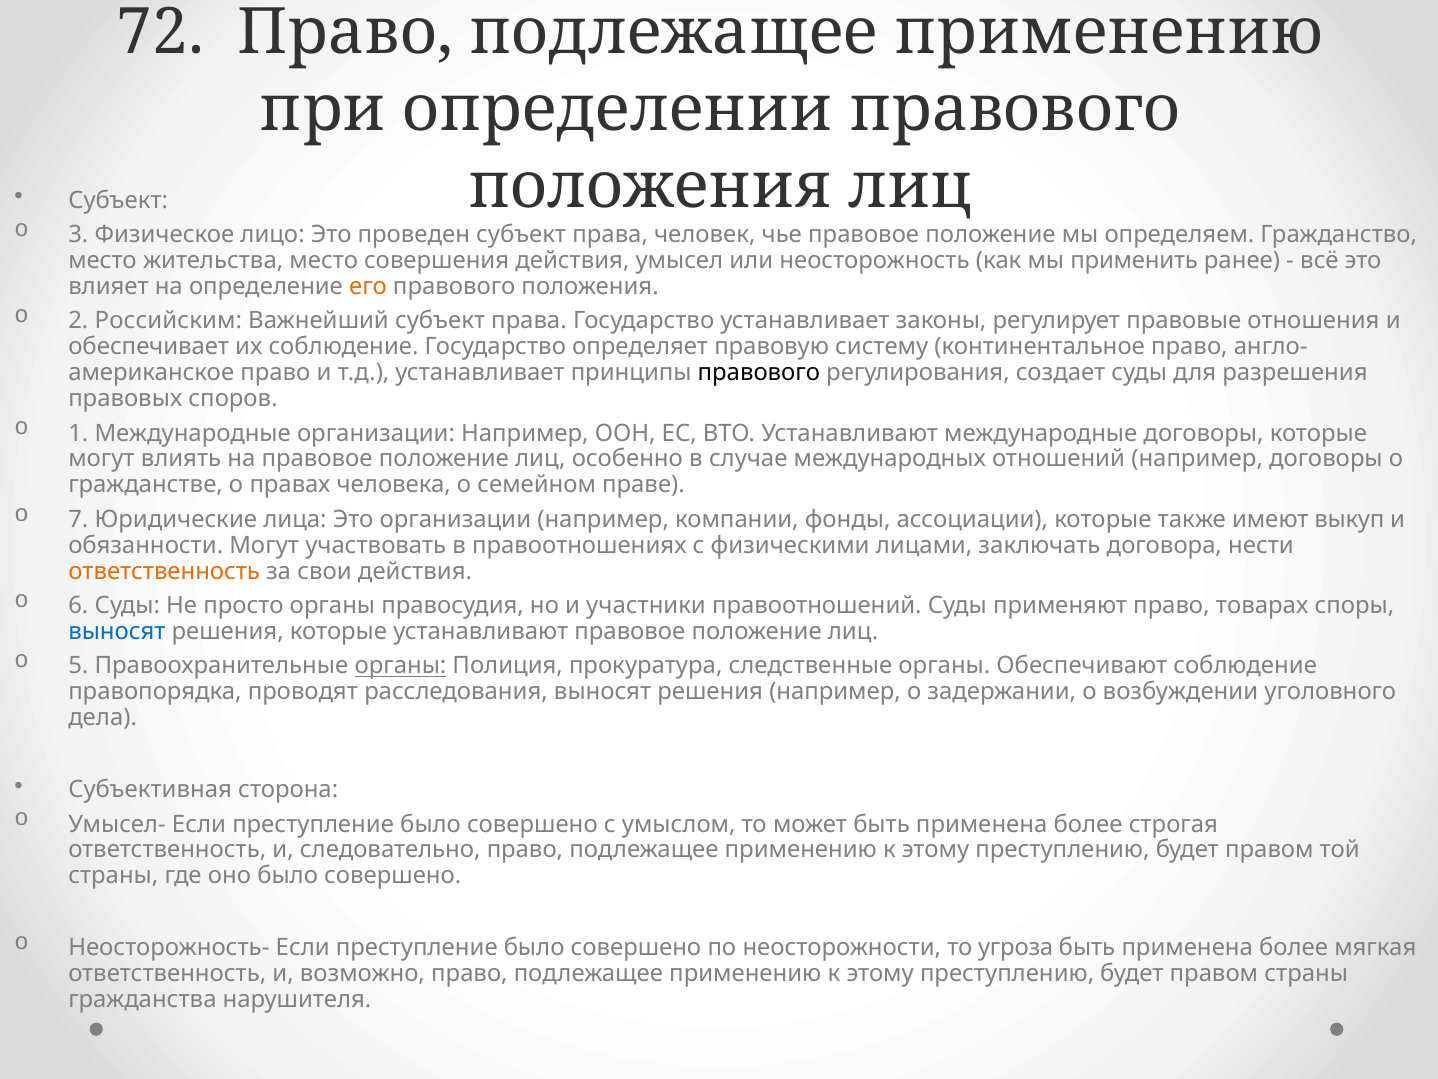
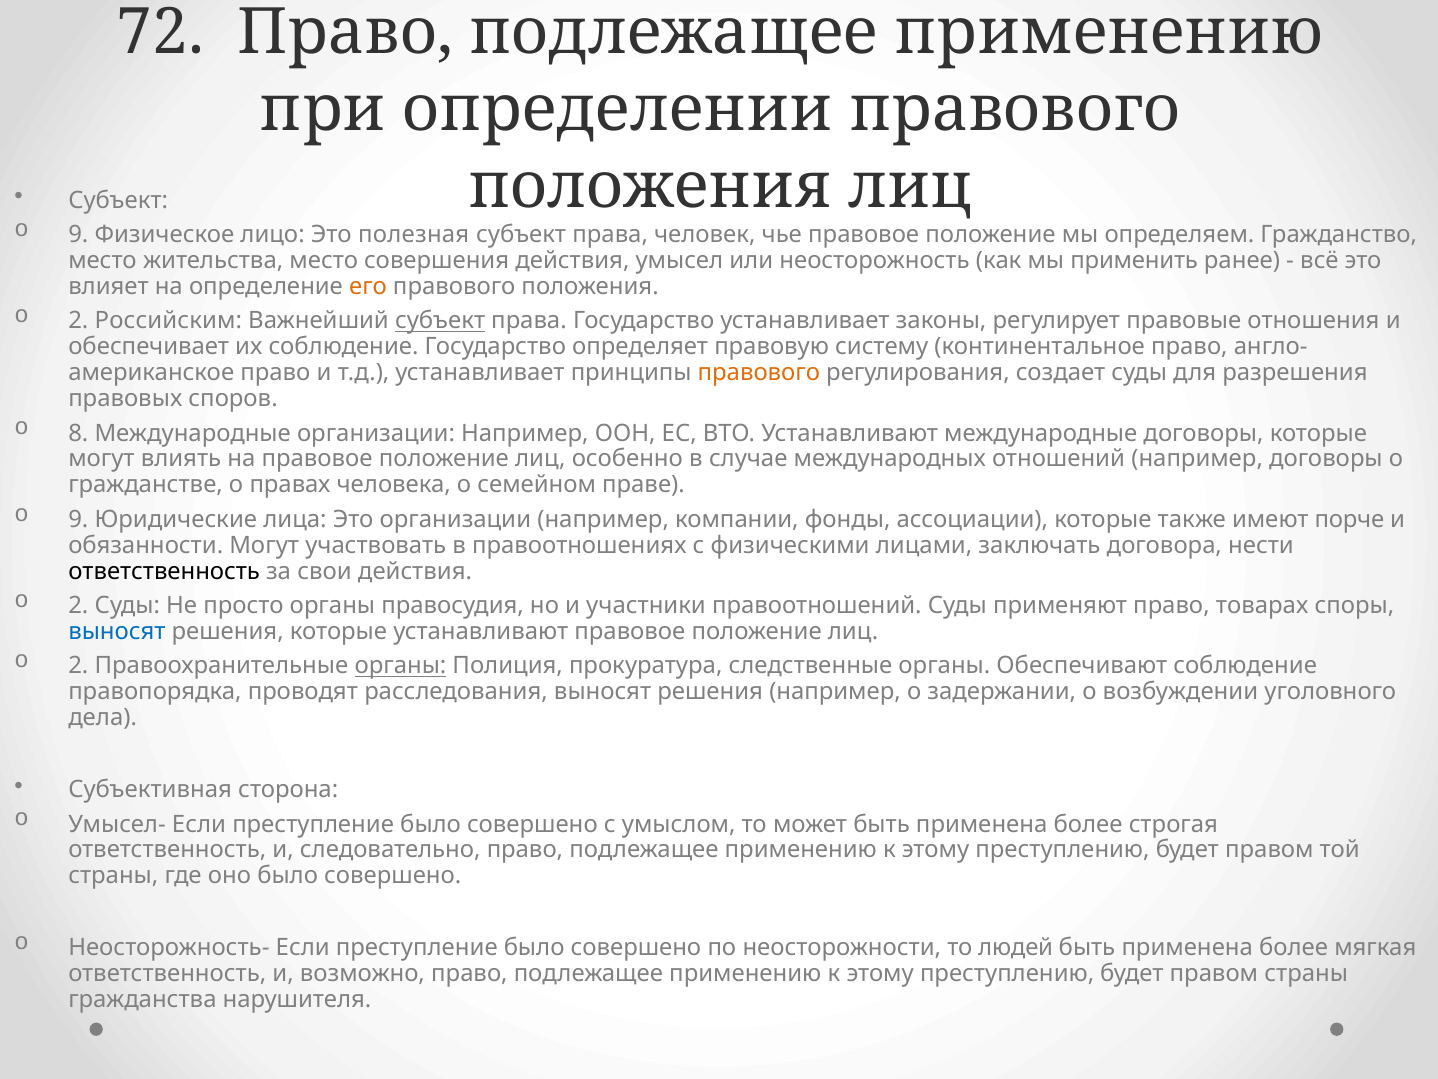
3: 3 -> 9 (78, 235)
проведен: проведен -> полезная (414, 235)
субъект underline: none -> present (440, 321)
правового colour: black -> orange (759, 373)
1: 1 -> 8 (78, 433)
7: 7 -> 9 (78, 519)
выкуп: выкуп -> порче (1349, 519)
ответственность colour: orange -> black (164, 571)
6: 6 -> 2 (78, 605)
5: 5 -> 2 (78, 666)
угроза: угроза -> людей (1016, 947)
